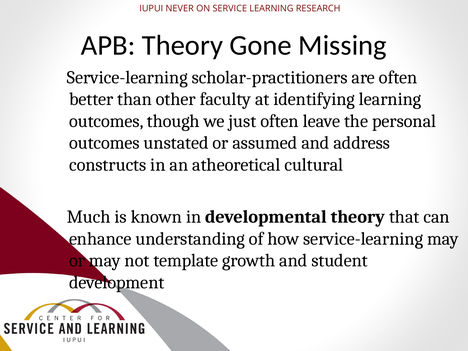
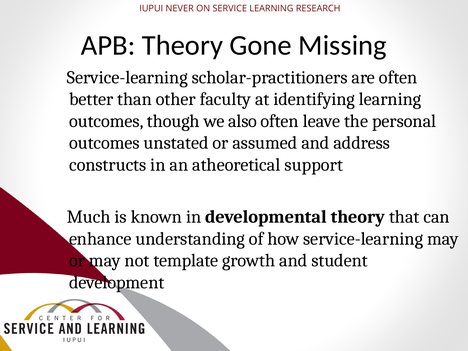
just: just -> also (243, 121)
cultural: cultural -> support (314, 165)
